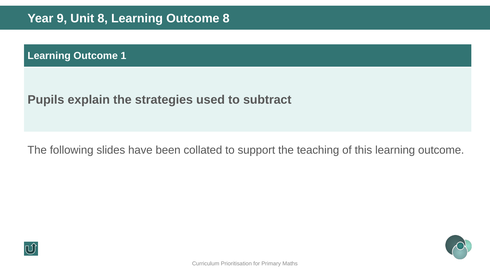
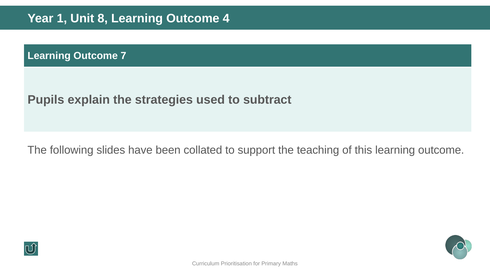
9: 9 -> 1 (62, 18)
Outcome 8: 8 -> 4 (226, 18)
1: 1 -> 7 (123, 56)
